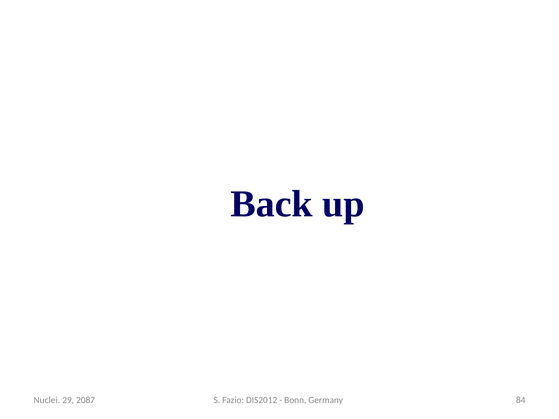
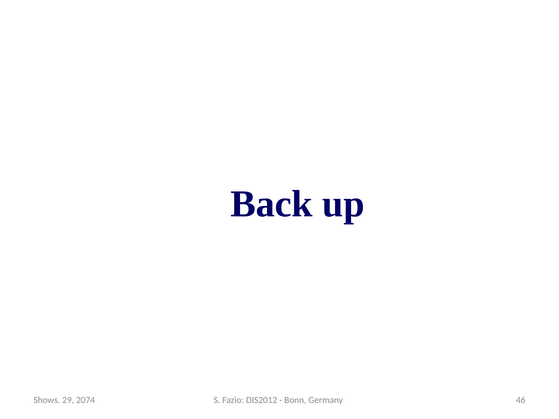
84: 84 -> 46 (521, 400)
Nuclei: Nuclei -> Shows (47, 400)
2087: 2087 -> 2074 (86, 400)
